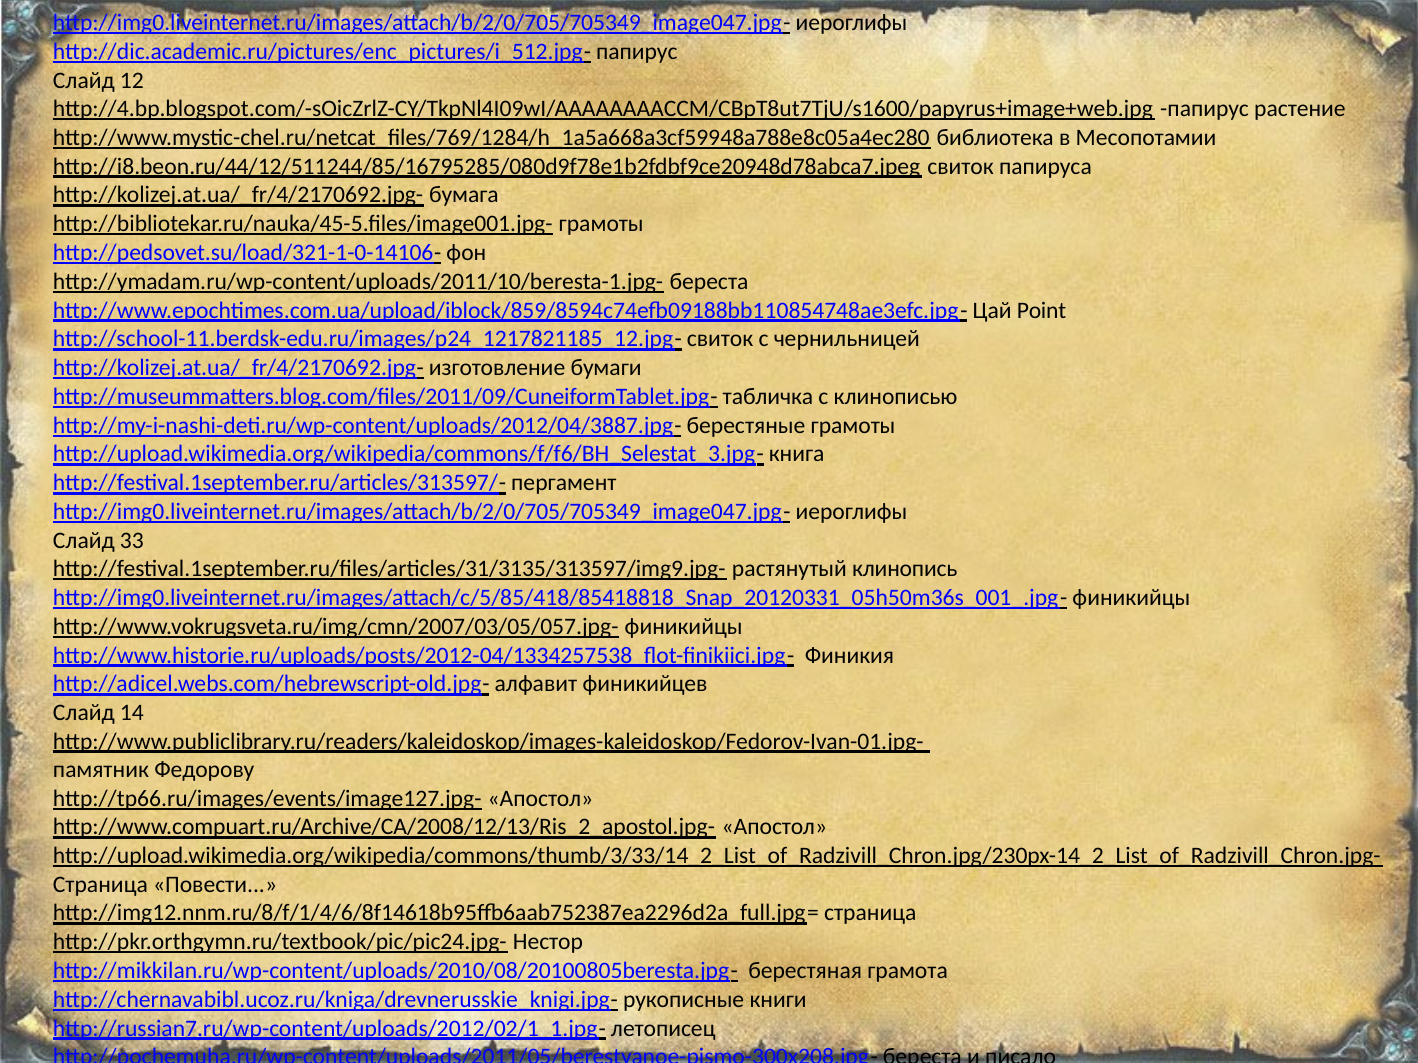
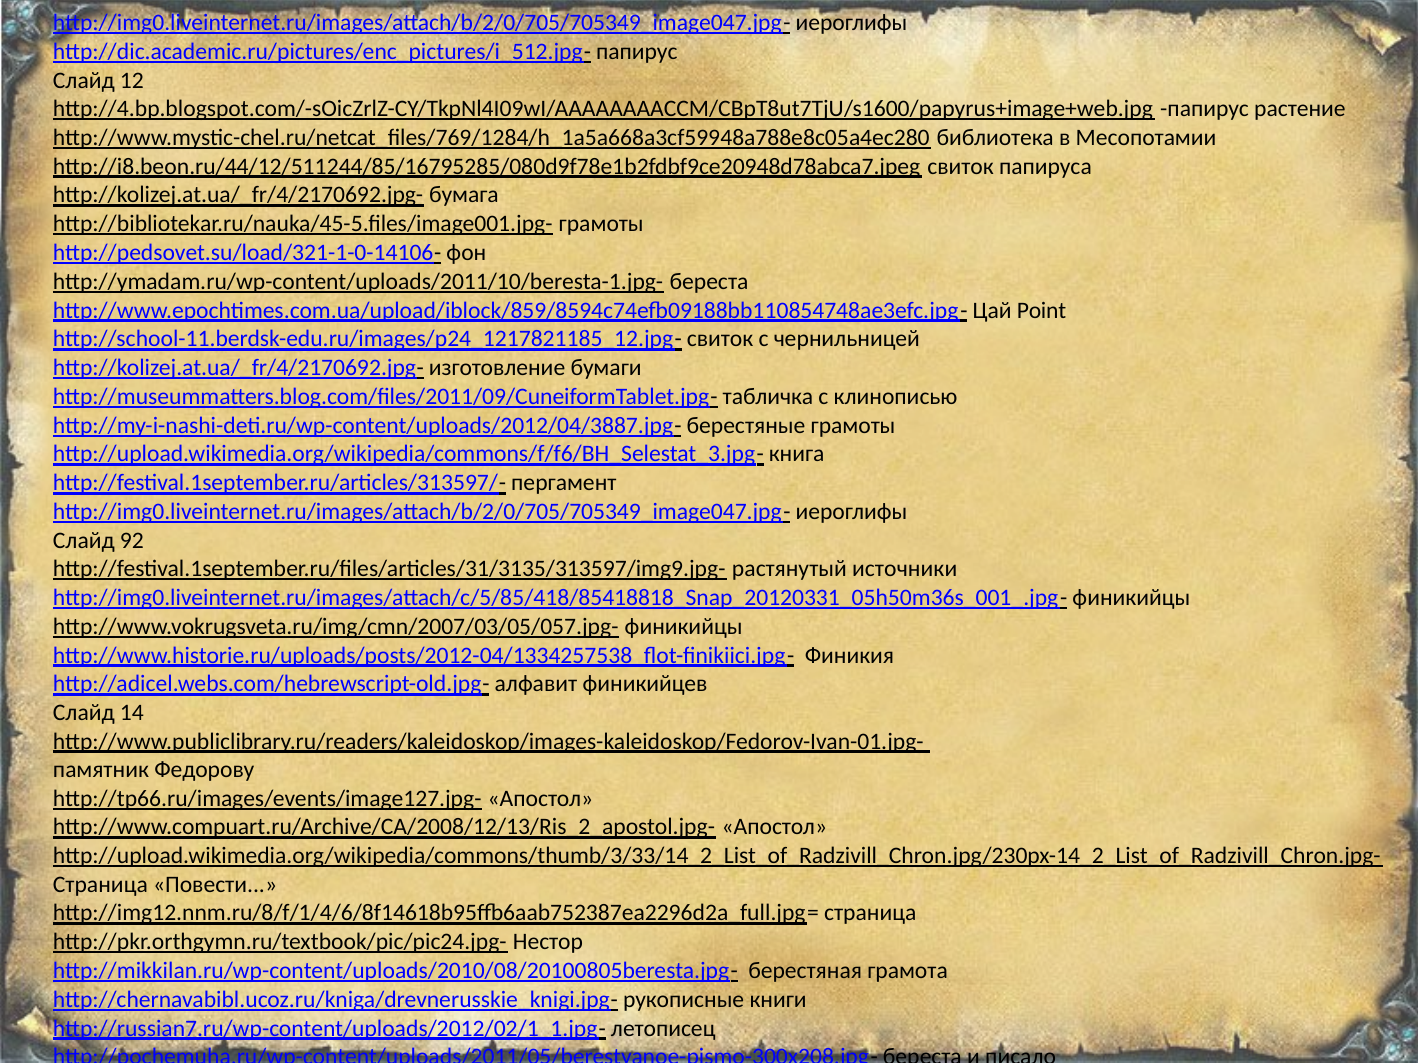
33: 33 -> 92 (132, 541)
клинопись: клинопись -> источники (905, 569)
